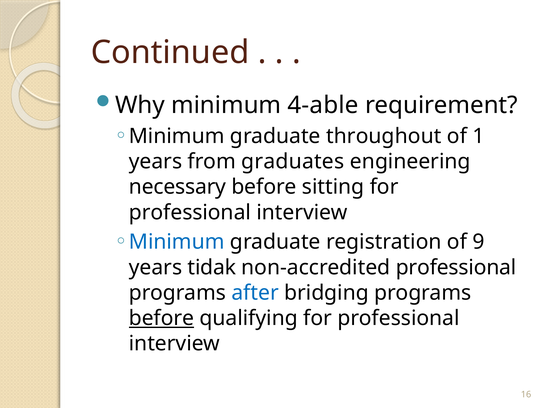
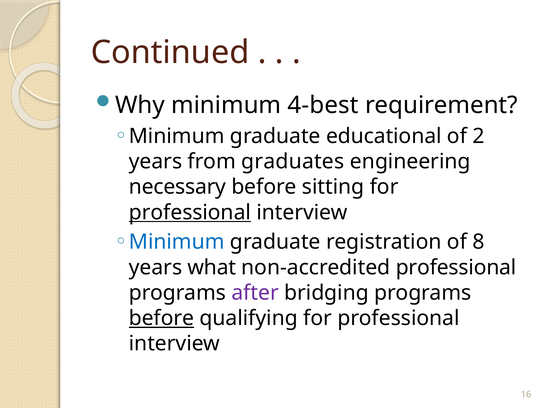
4-able: 4-able -> 4-best (323, 105)
throughout: throughout -> educational (384, 136)
1: 1 -> 2 (479, 136)
professional underline: none -> present (190, 212)
9: 9 -> 8 (479, 242)
tidak: tidak -> what (212, 267)
after colour: blue -> purple (255, 293)
